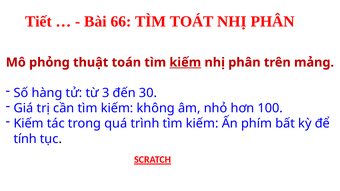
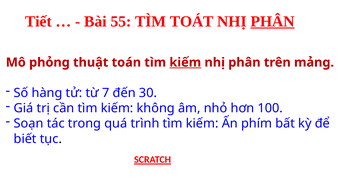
66: 66 -> 55 (121, 21)
PHÂN underline: none -> present (273, 21)
3: 3 -> 7 (106, 93)
Kiếm: Kiếm -> Soạn (29, 124)
tính: tính -> biết (25, 139)
